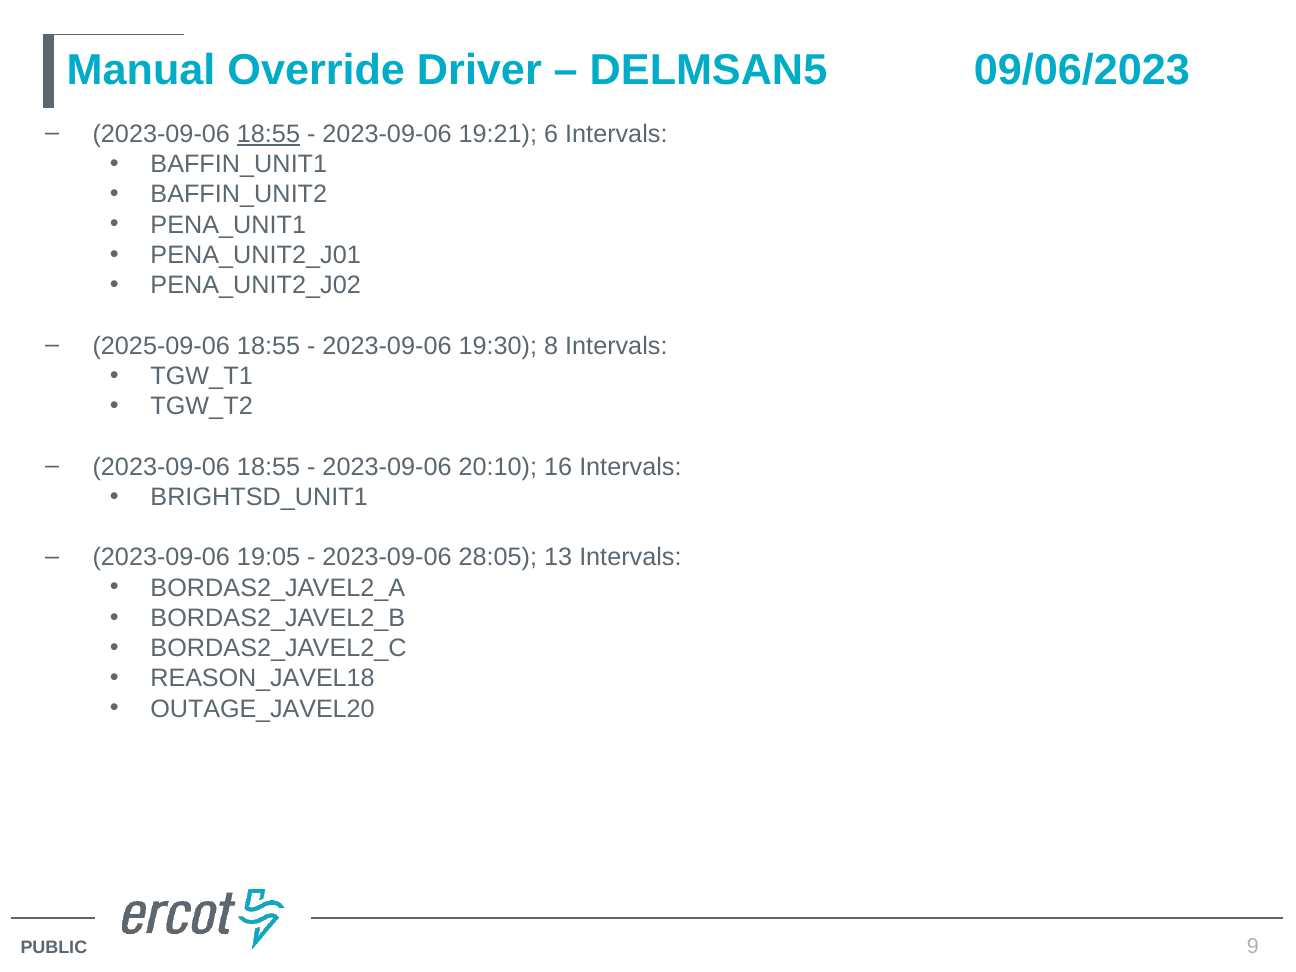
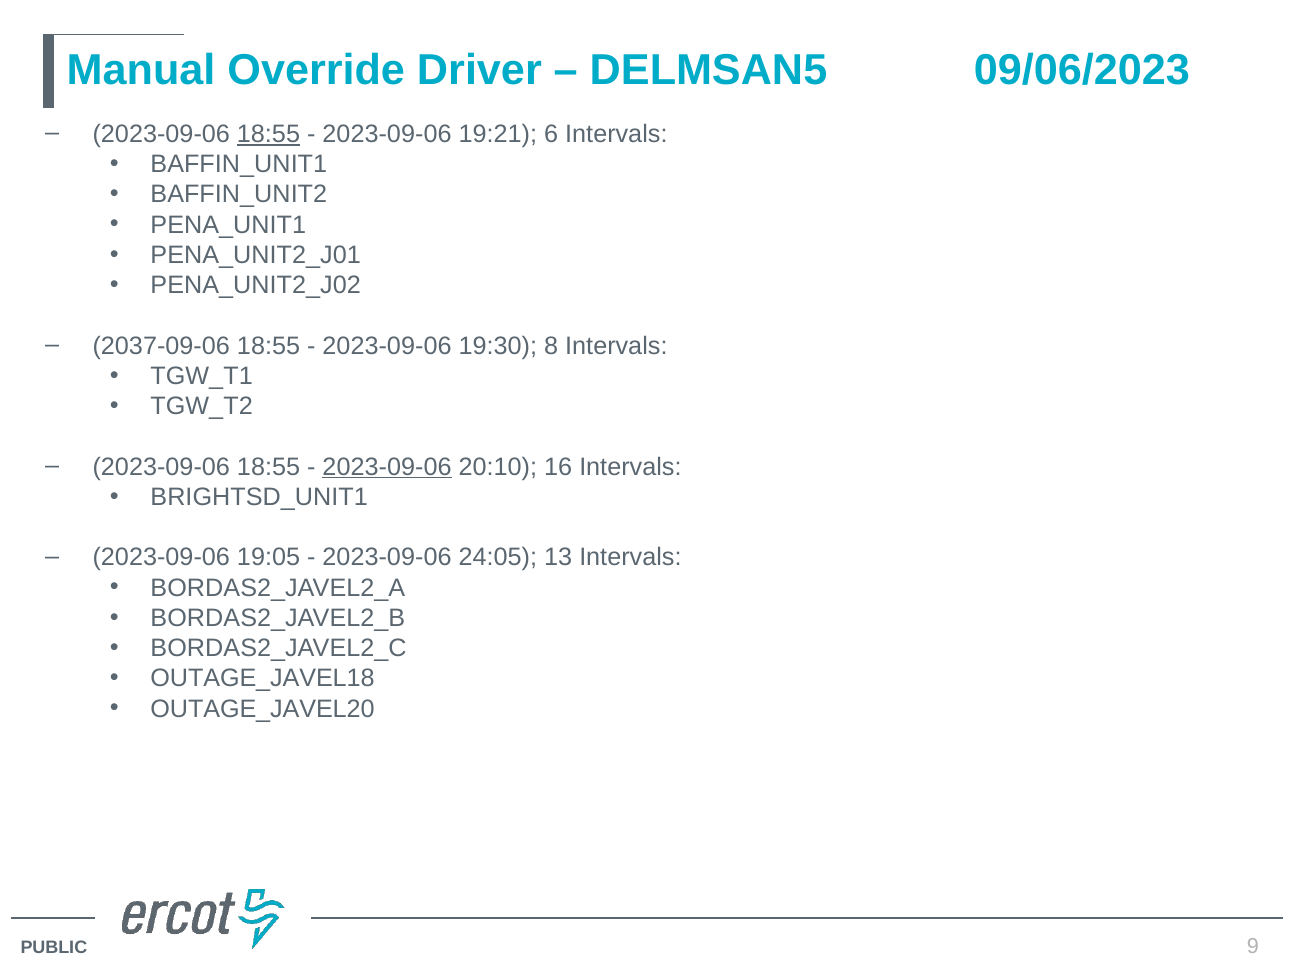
2025-09-06: 2025-09-06 -> 2037-09-06 (161, 346)
2023-09-06 underline: none -> present (387, 467)
28:05: 28:05 -> 24:05 (498, 558)
REASON_JAVEL18: REASON_JAVEL18 -> OUTAGE_JAVEL18 (263, 679)
